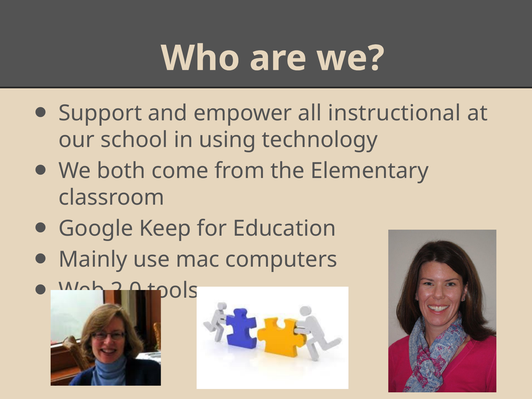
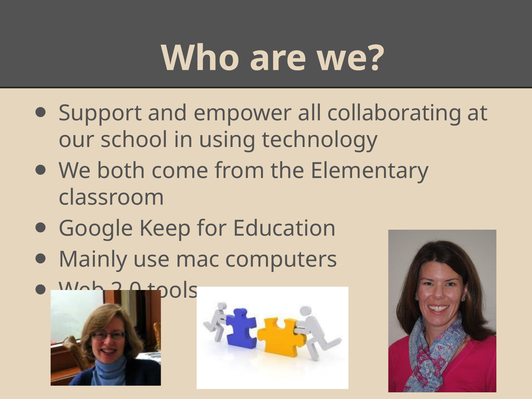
instructional: instructional -> collaborating (395, 113)
